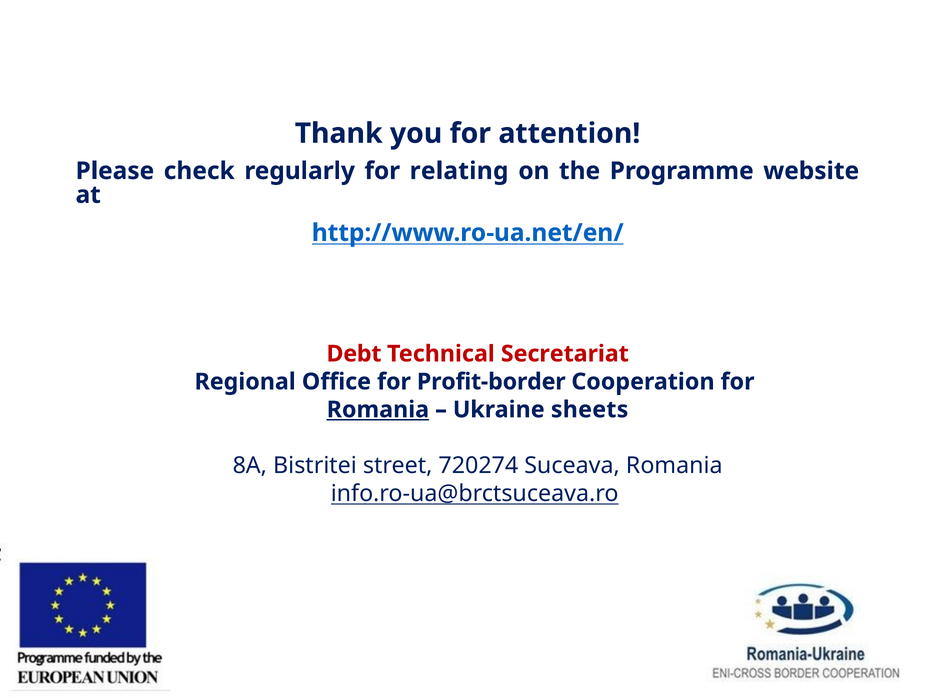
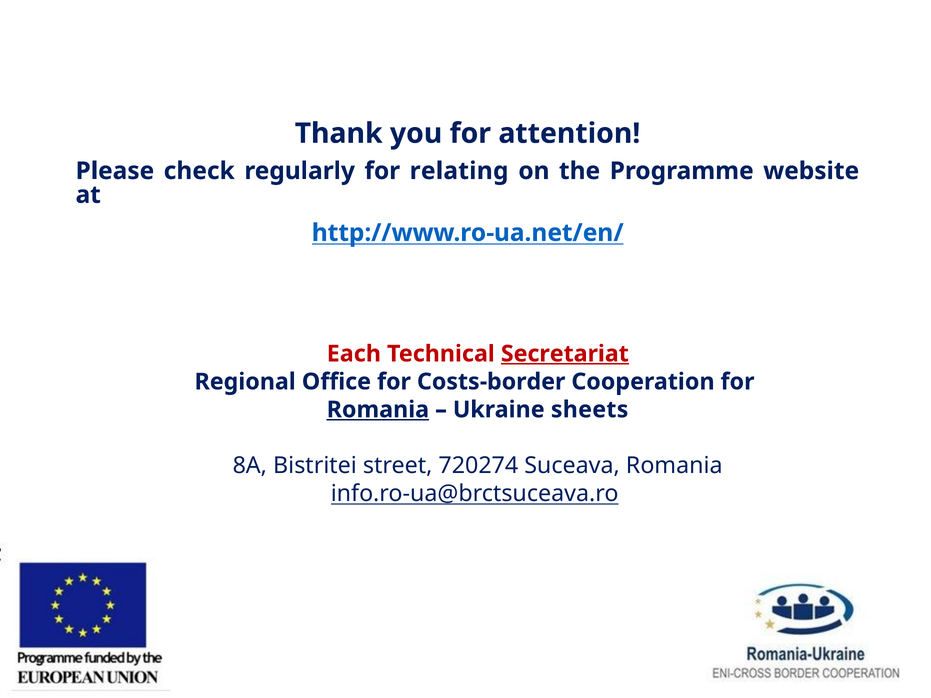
Debt: Debt -> Each (354, 354)
Secretariat underline: none -> present (565, 354)
Profit-border: Profit-border -> Costs-border (491, 382)
